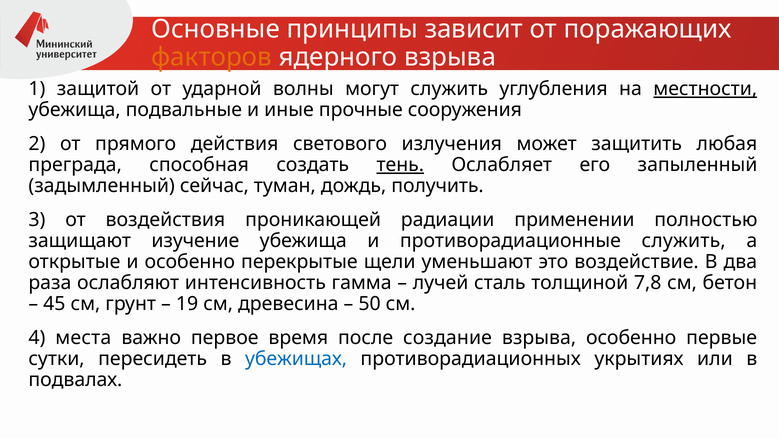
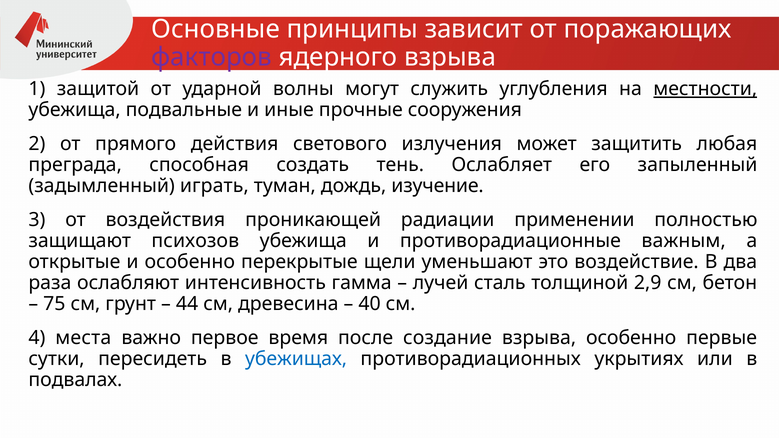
факторов colour: orange -> purple (212, 57)
тень underline: present -> none (400, 165)
сейчас: сейчас -> играть (214, 186)
получить: получить -> изучение (438, 186)
изучение: изучение -> психозов (195, 241)
противорадиационные служить: служить -> важным (684, 241)
7,8: 7,8 -> 2,9 (648, 283)
45: 45 -> 75 (54, 304)
19: 19 -> 44 (187, 304)
50: 50 -> 40 (370, 304)
